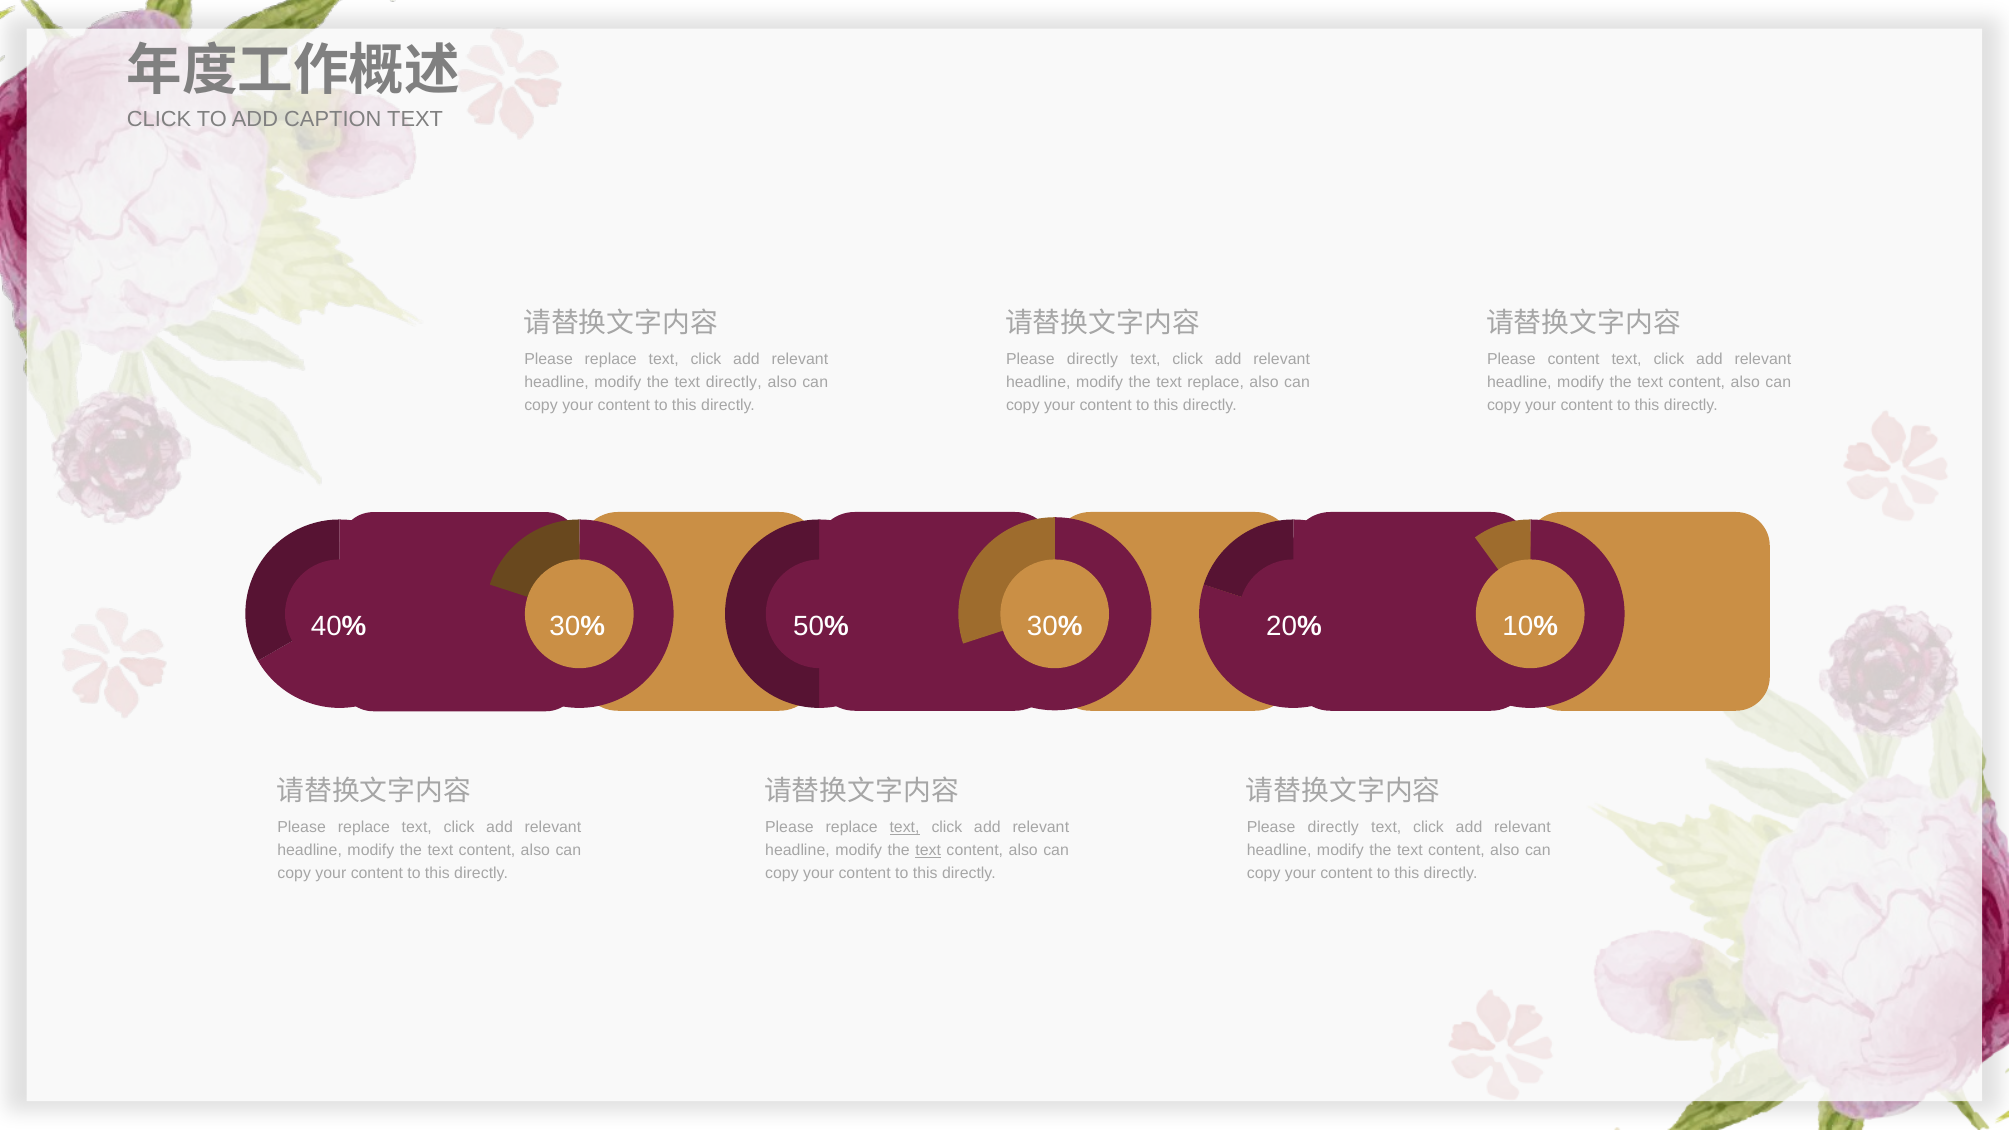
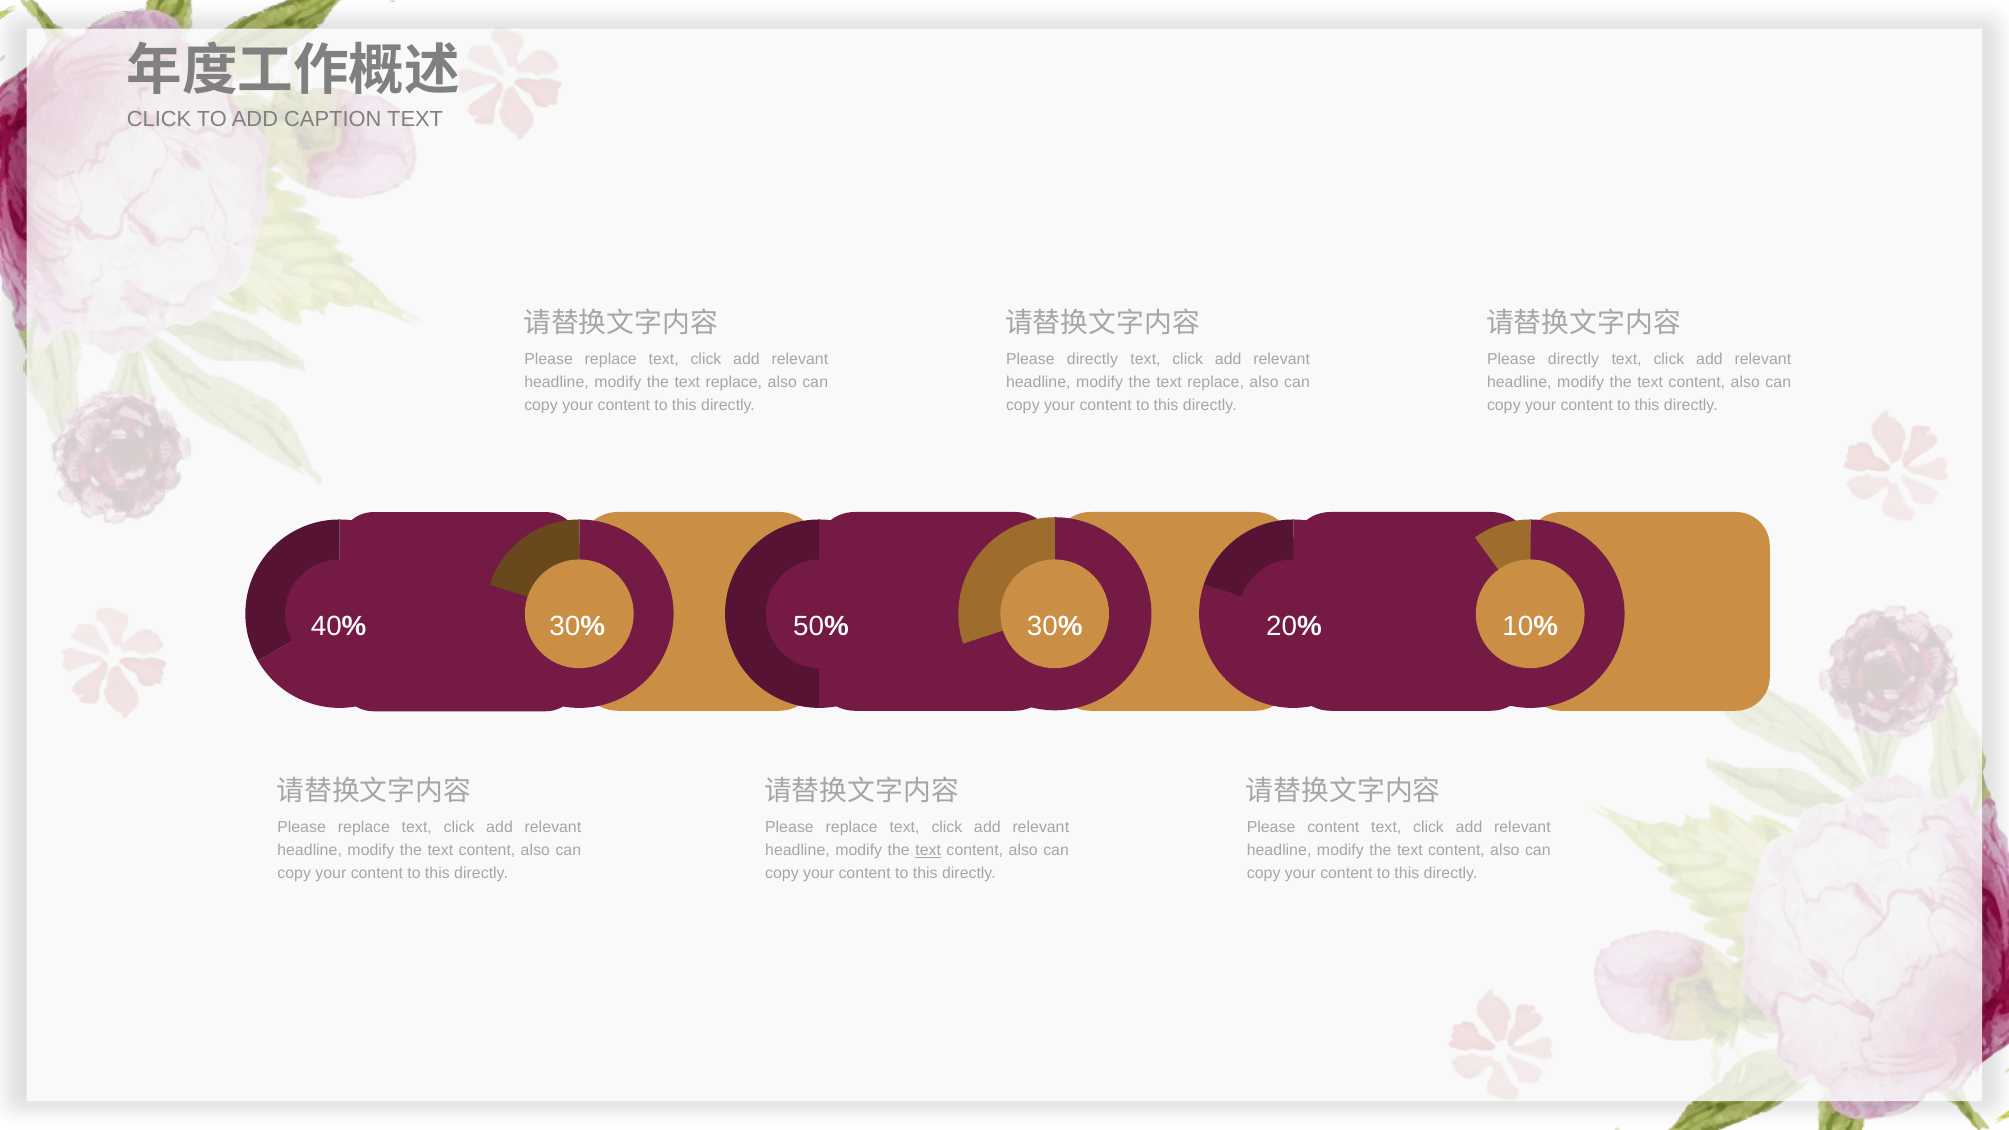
content: content -> directly (1573, 359)
directly: directly -> replace (734, 382)
text underline: present -> none (905, 828)
directly: directly -> content (1333, 828)
